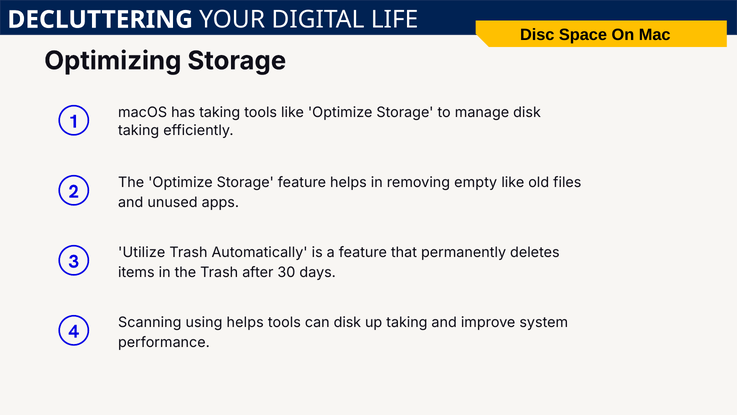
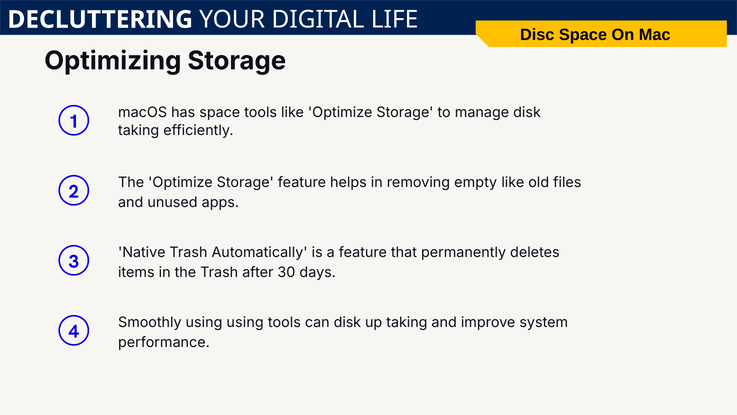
has taking: taking -> space (220, 113)
Utilize: Utilize -> Native (142, 252)
Scanning: Scanning -> Smoothly (150, 322)
using helps: helps -> using (245, 322)
